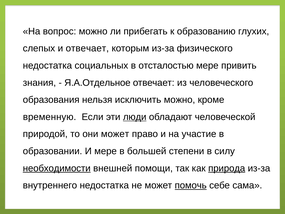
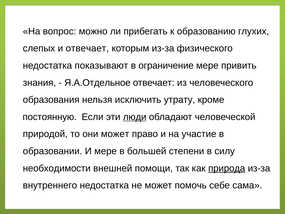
социальных: социальных -> показывают (101, 65)
отсталостью: отсталостью -> ограничение (166, 65)
исключить можно: можно -> утрату (180, 100)
временную: временную -> постоянную (50, 117)
необходимости underline: present -> none (57, 168)
помочь underline: present -> none (191, 185)
